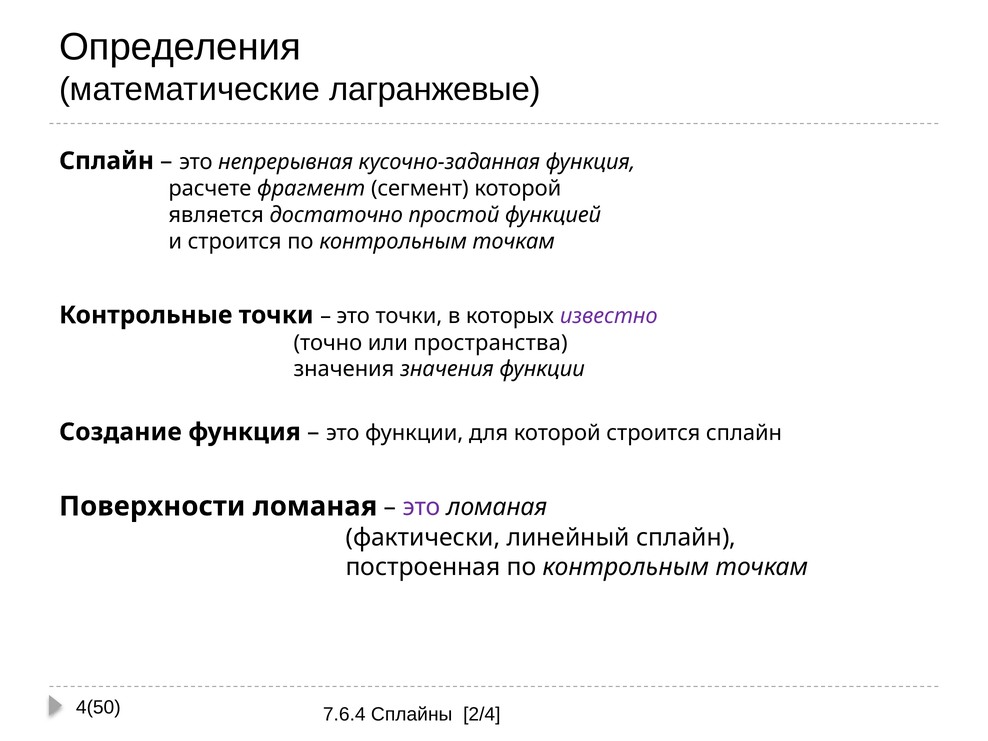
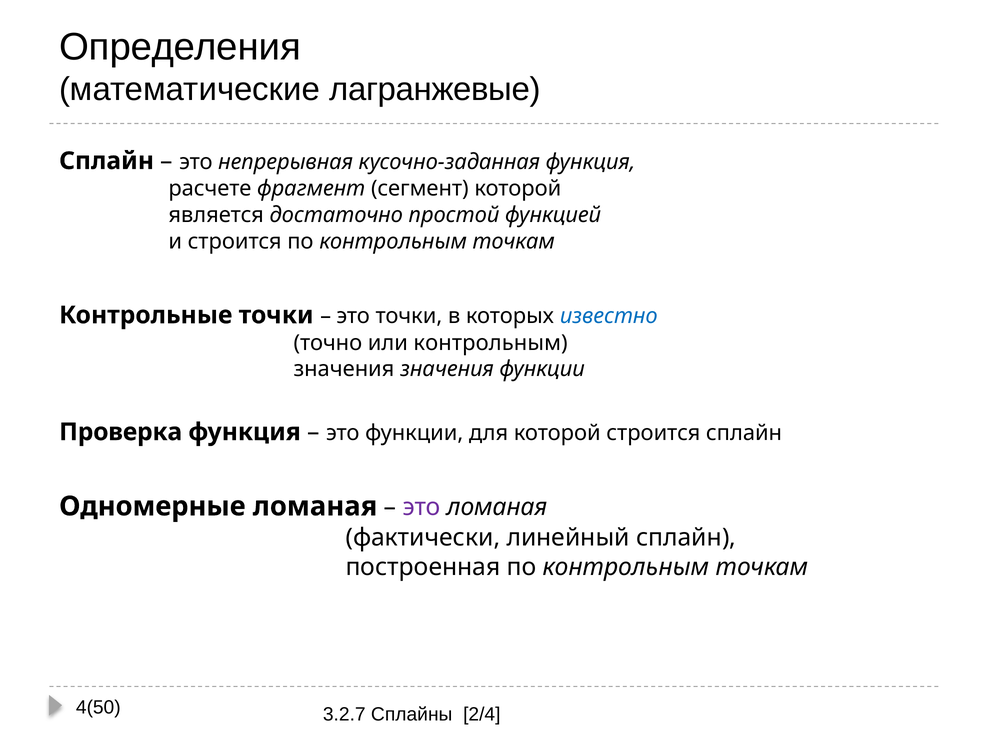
известно colour: purple -> blue (609, 316)
или пространства: пространства -> контрольным (491, 343)
Создание: Создание -> Проверка (121, 432)
Поверхности: Поверхности -> Одномерные (152, 506)
7.6.4: 7.6.4 -> 3.2.7 (344, 714)
